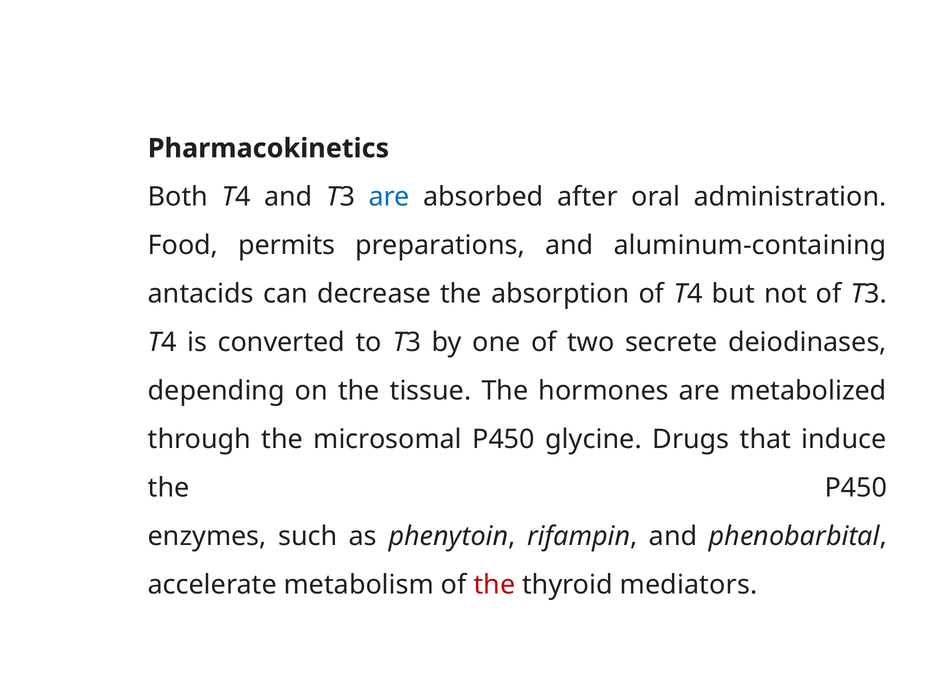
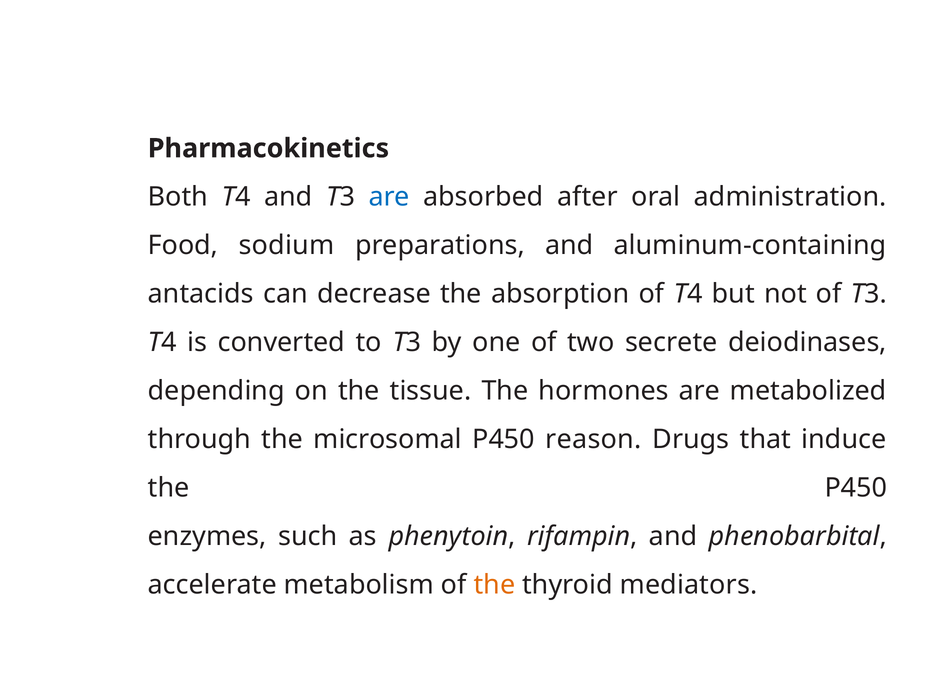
permits: permits -> sodium (287, 246)
glycine: glycine -> reason (593, 440)
the colour: red -> orange (494, 585)
